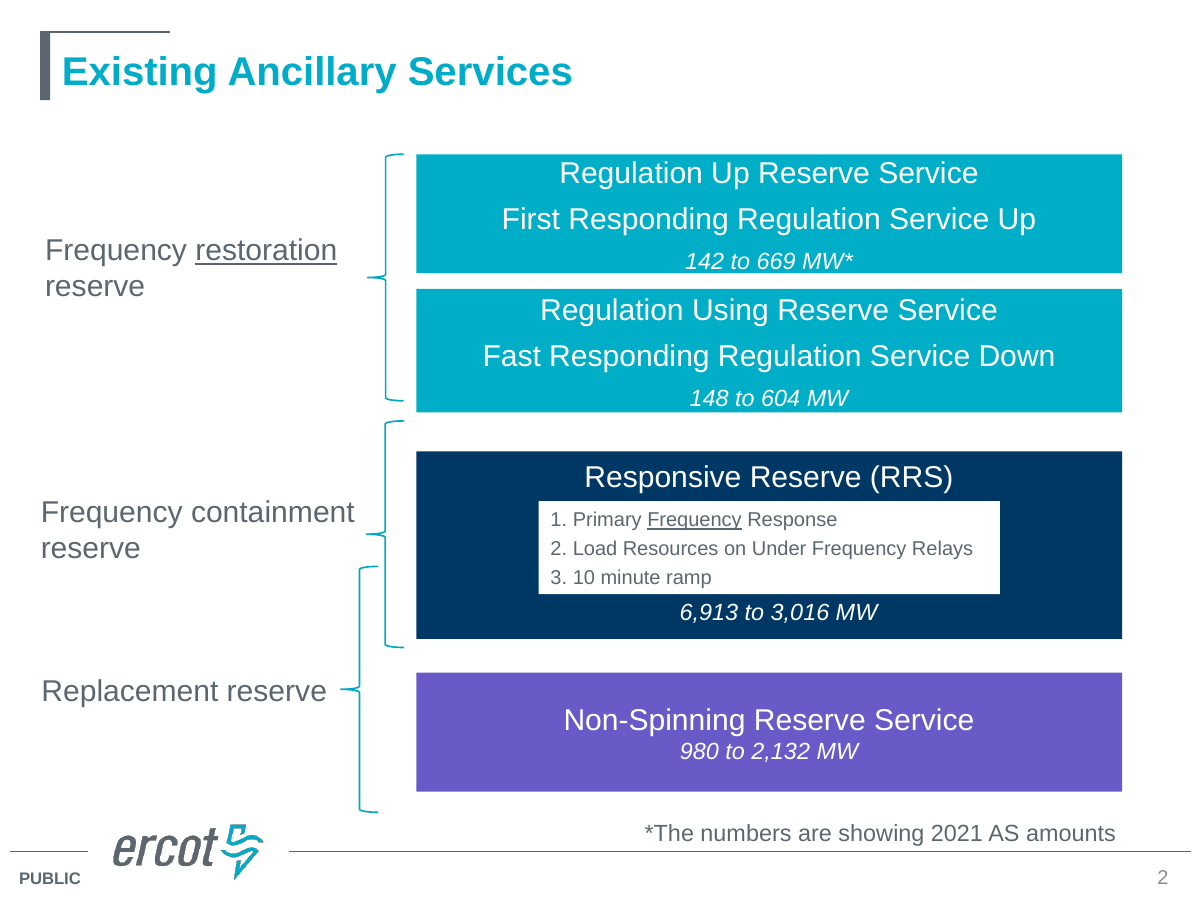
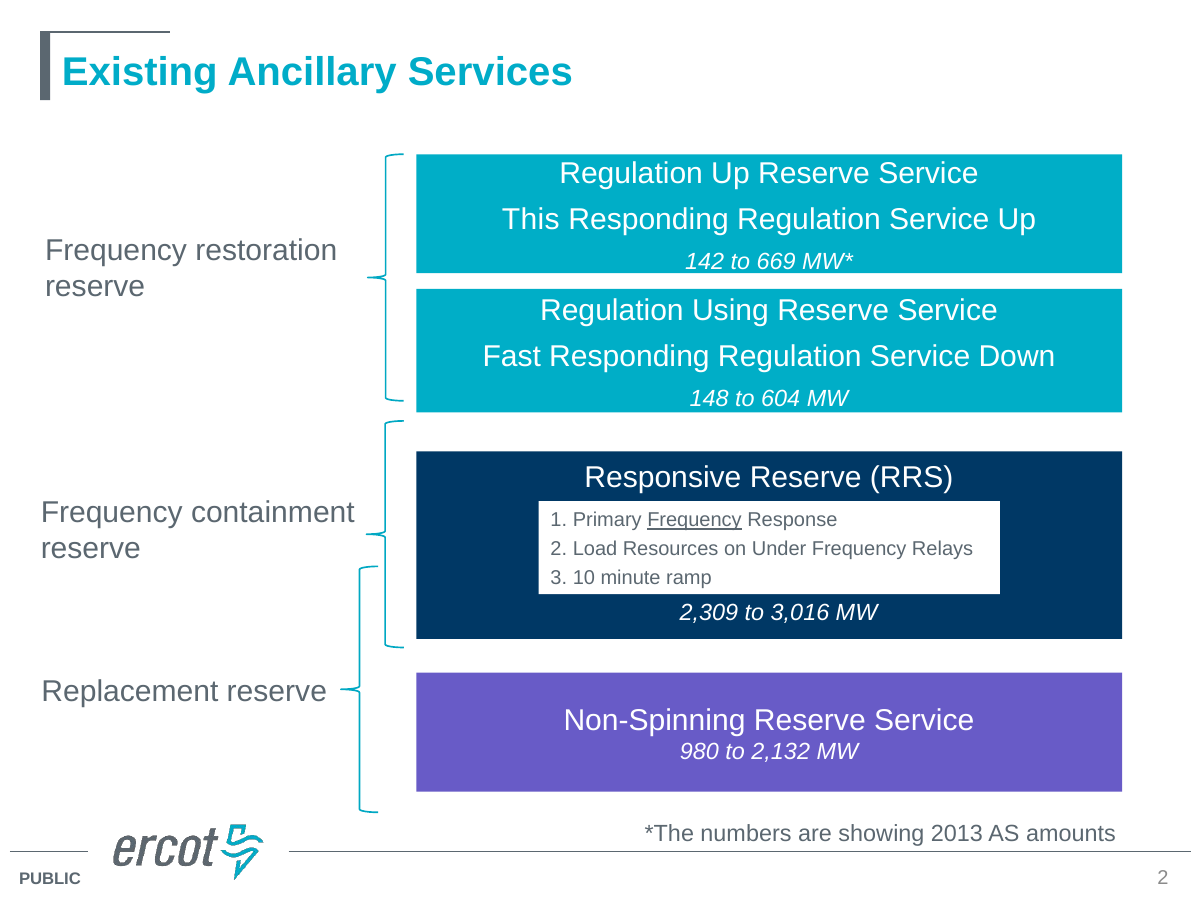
First: First -> This (531, 220)
restoration underline: present -> none (266, 251)
6,913: 6,913 -> 2,309 (709, 613)
2021: 2021 -> 2013 (957, 834)
